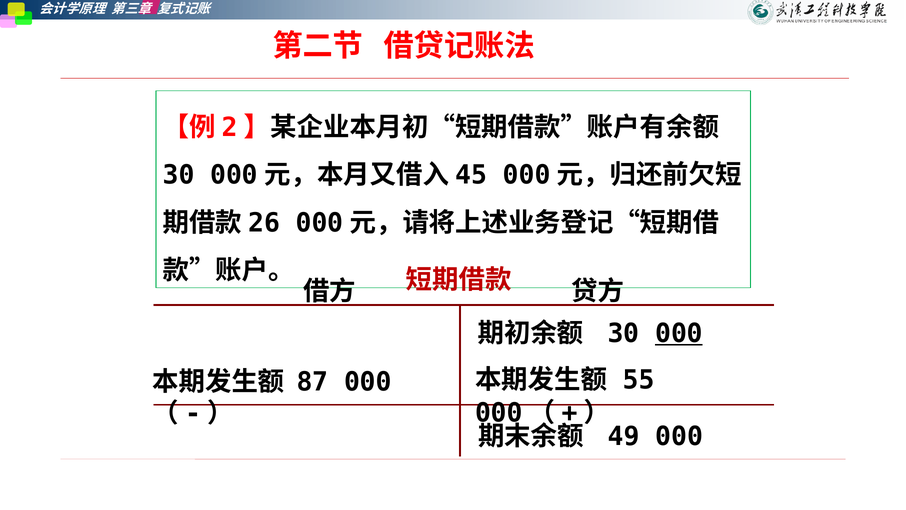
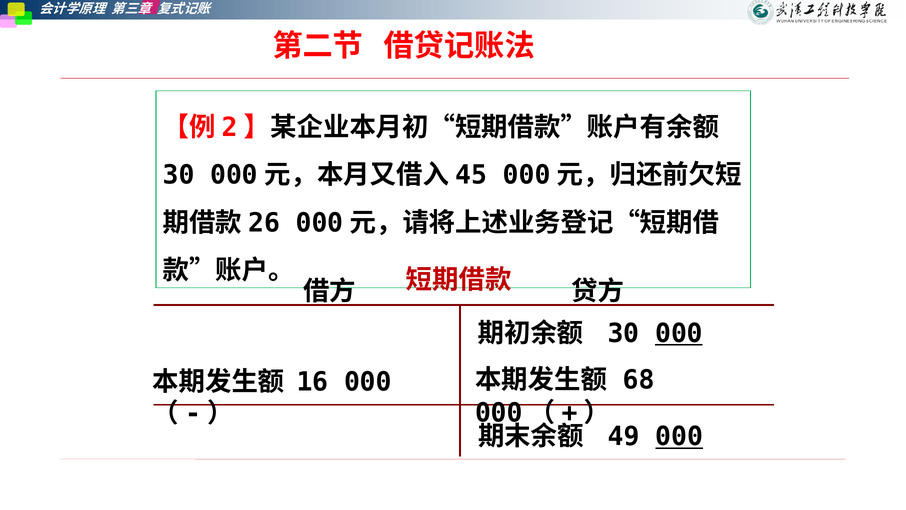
55: 55 -> 68 (639, 380)
87: 87 -> 16 (312, 382)
000 underline: none -> present (679, 436)
